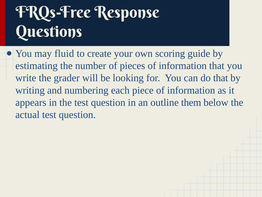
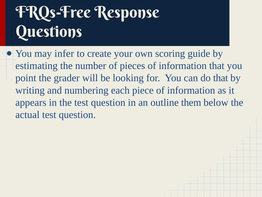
fluid: fluid -> infer (64, 53)
write: write -> point (26, 78)
